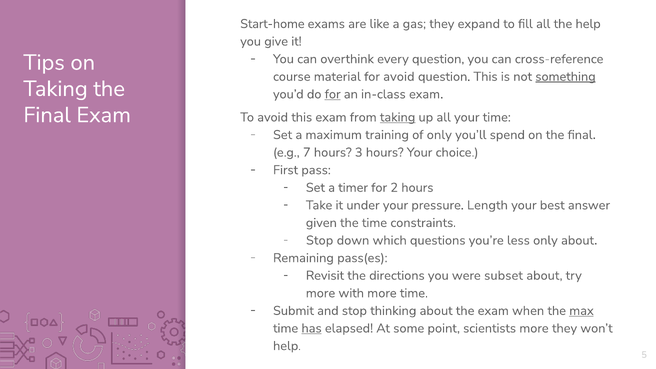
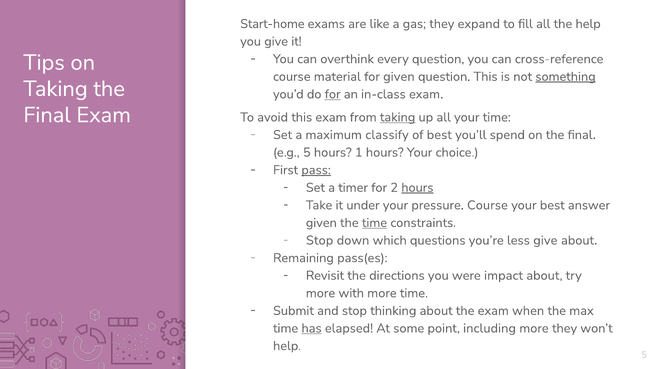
for avoid: avoid -> given (399, 77)
training: training -> classify (387, 135)
of only: only -> best (439, 135)
e.g 7: 7 -> 5 (307, 152)
3: 3 -> 1 (359, 152)
pass underline: none -> present (316, 170)
hours underline: none -> present (417, 188)
pressure Length: Length -> Course (487, 205)
time underline: none -> present (374, 223)
less only: only -> give (545, 240)
subset: subset -> impact (504, 276)
max underline: present -> none (581, 311)
scientists: scientists -> including (490, 328)
